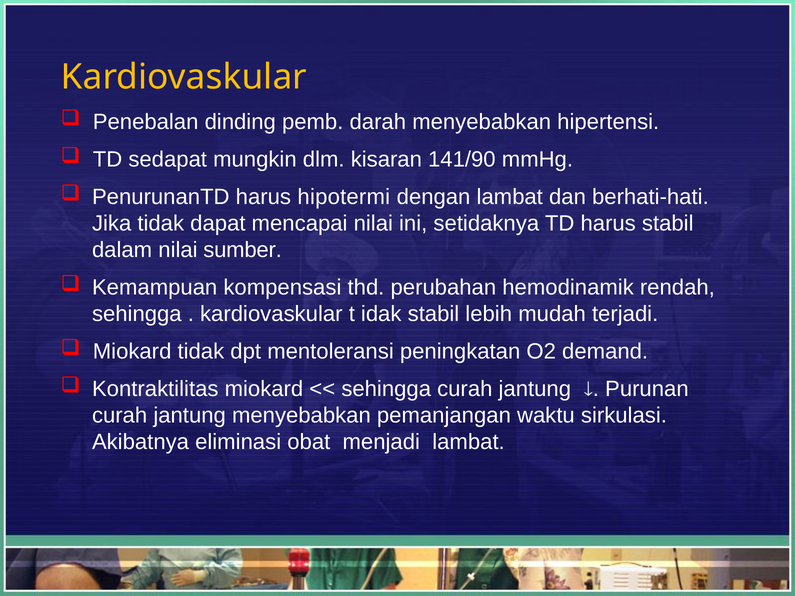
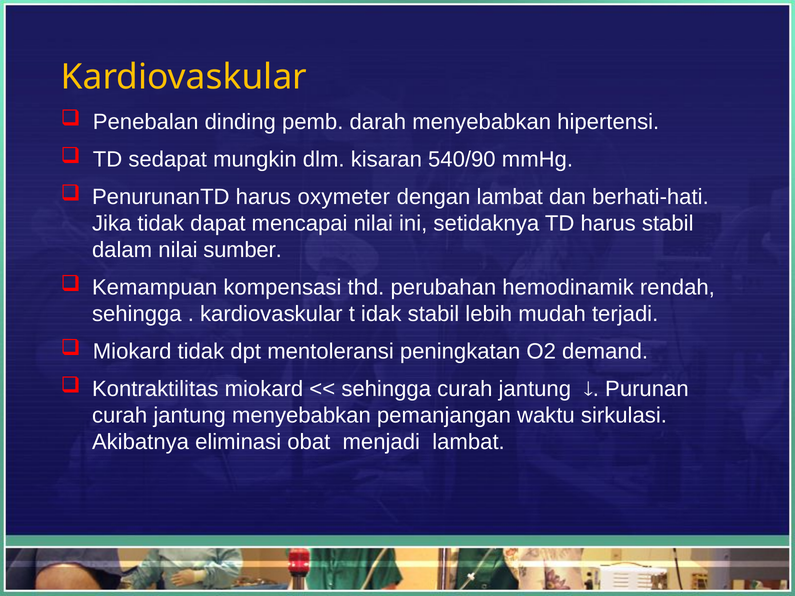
141/90: 141/90 -> 540/90 (462, 159)
hipotermi: hipotermi -> oxymeter (344, 197)
